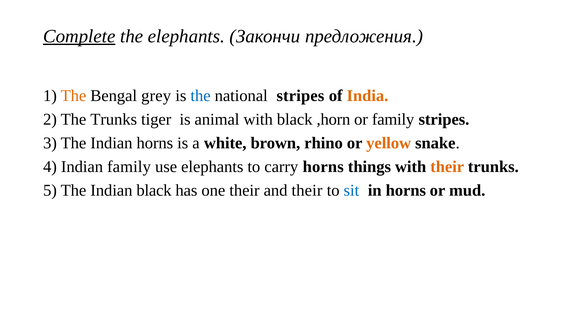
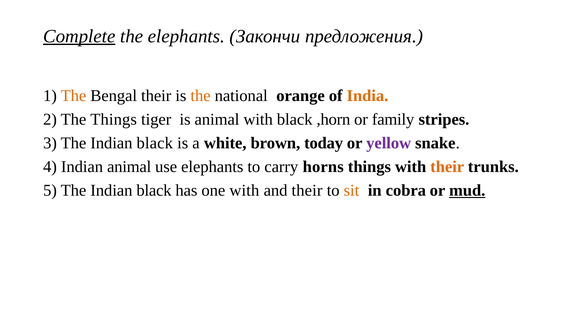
Bengal grey: grey -> their (156, 96)
the colour: blue -> orange (201, 96)
national stripes: stripes -> orange (301, 96)
The Trunks: Trunks -> Things (114, 119)
3 The Indian horns: horns -> black (155, 143)
rhino: rhino -> today (324, 143)
yellow colour: orange -> purple (389, 143)
Indian family: family -> animal (129, 167)
one their: their -> with (244, 191)
sit colour: blue -> orange (351, 191)
in horns: horns -> cobra (406, 191)
mud underline: none -> present (467, 191)
